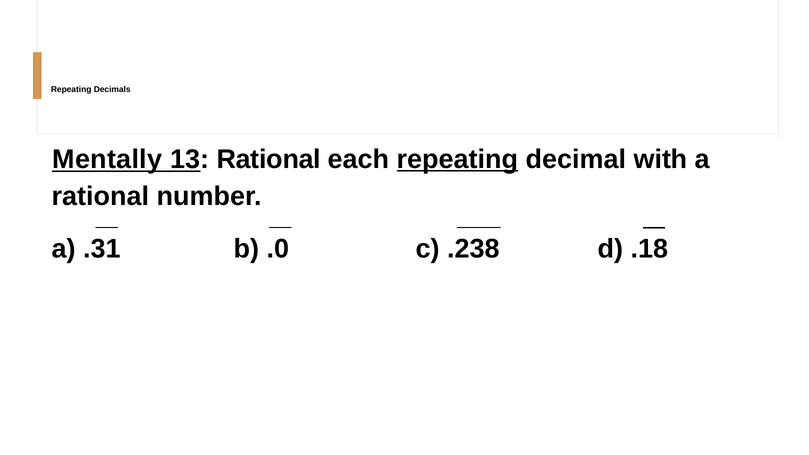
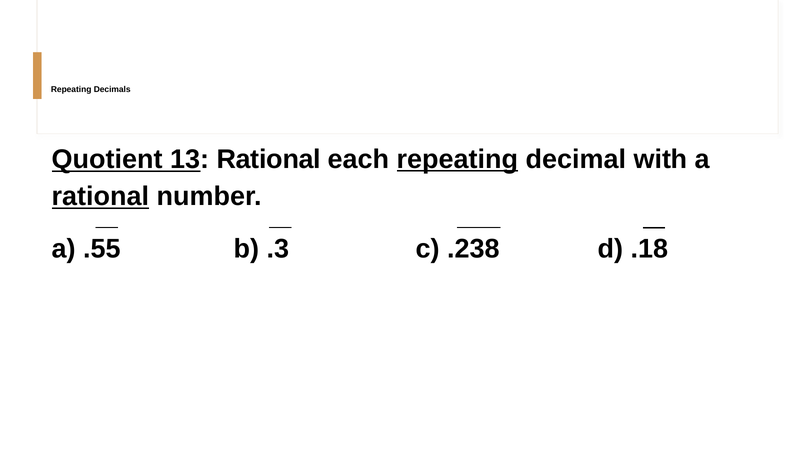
Mentally: Mentally -> Quotient (107, 159)
rational underline: none -> present (101, 197)
.31: .31 -> .55 (102, 249)
.0: .0 -> .3 (278, 249)
